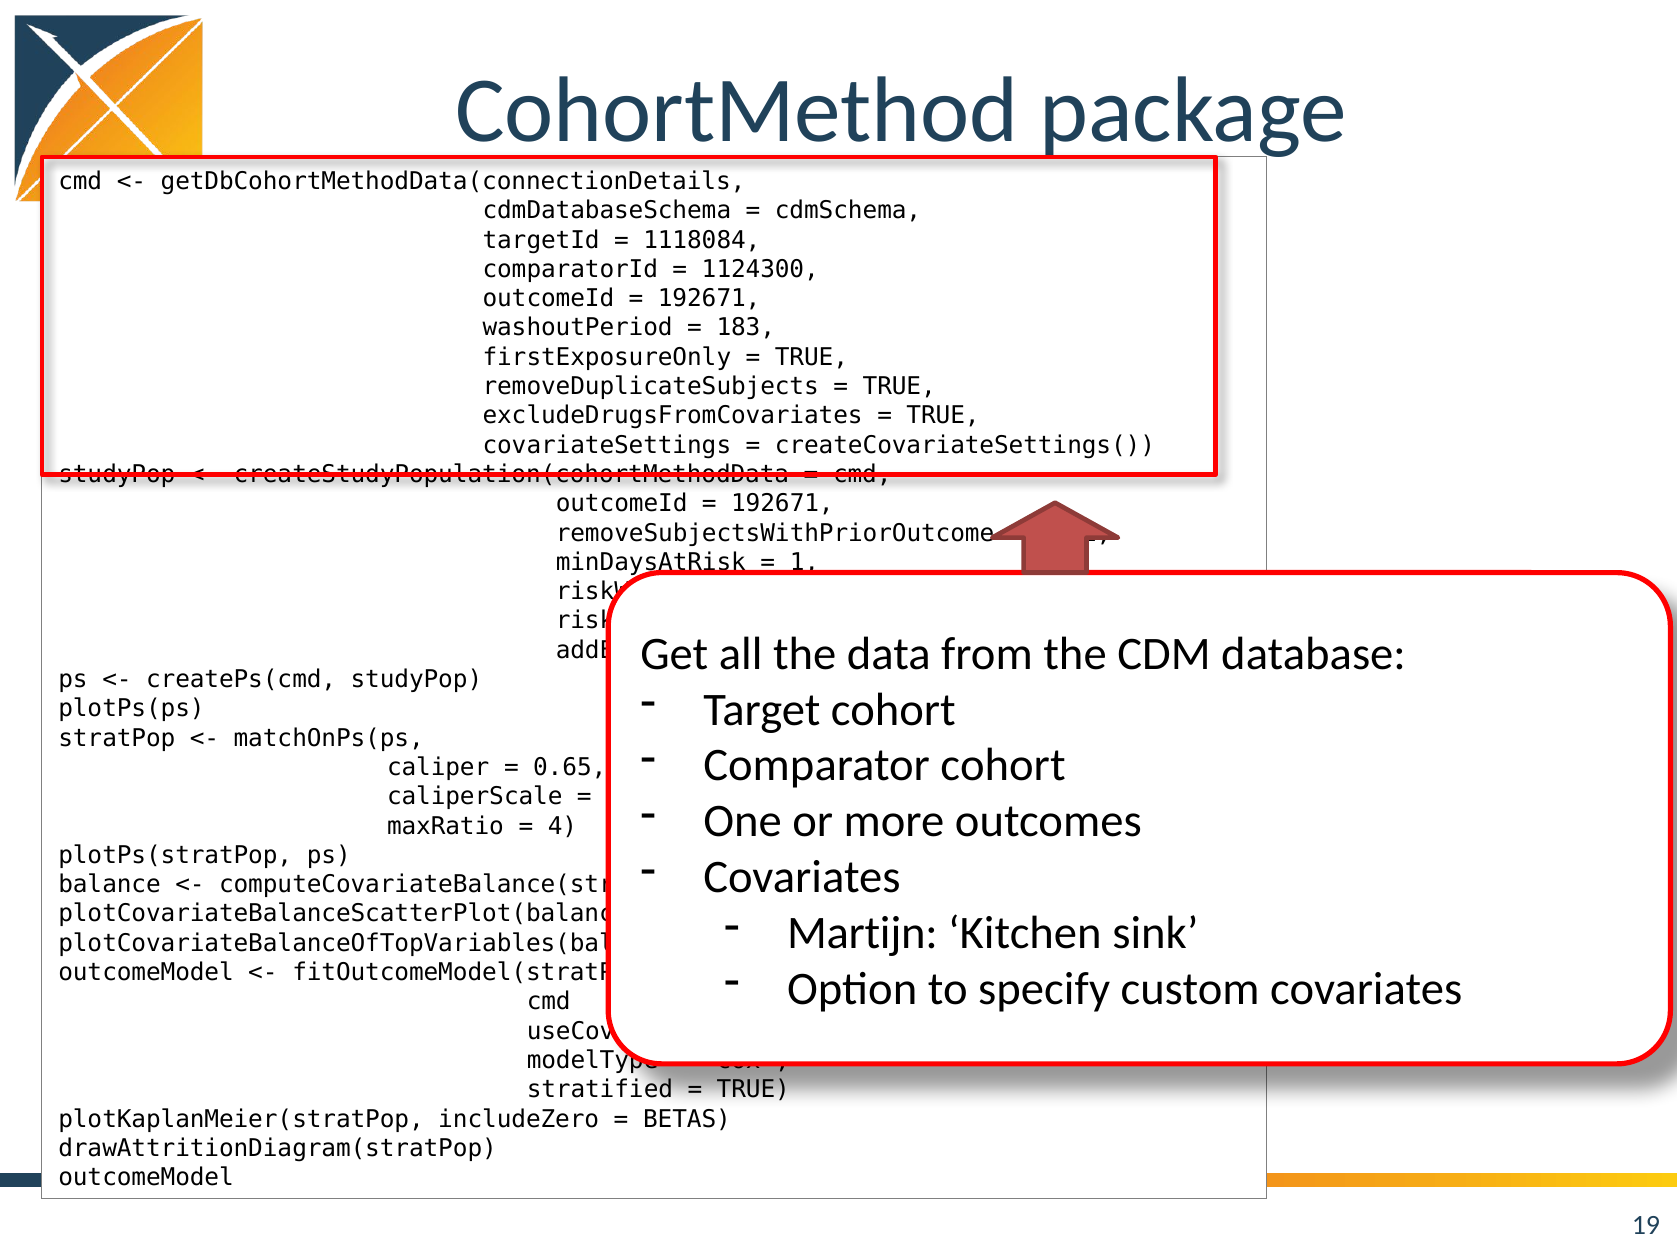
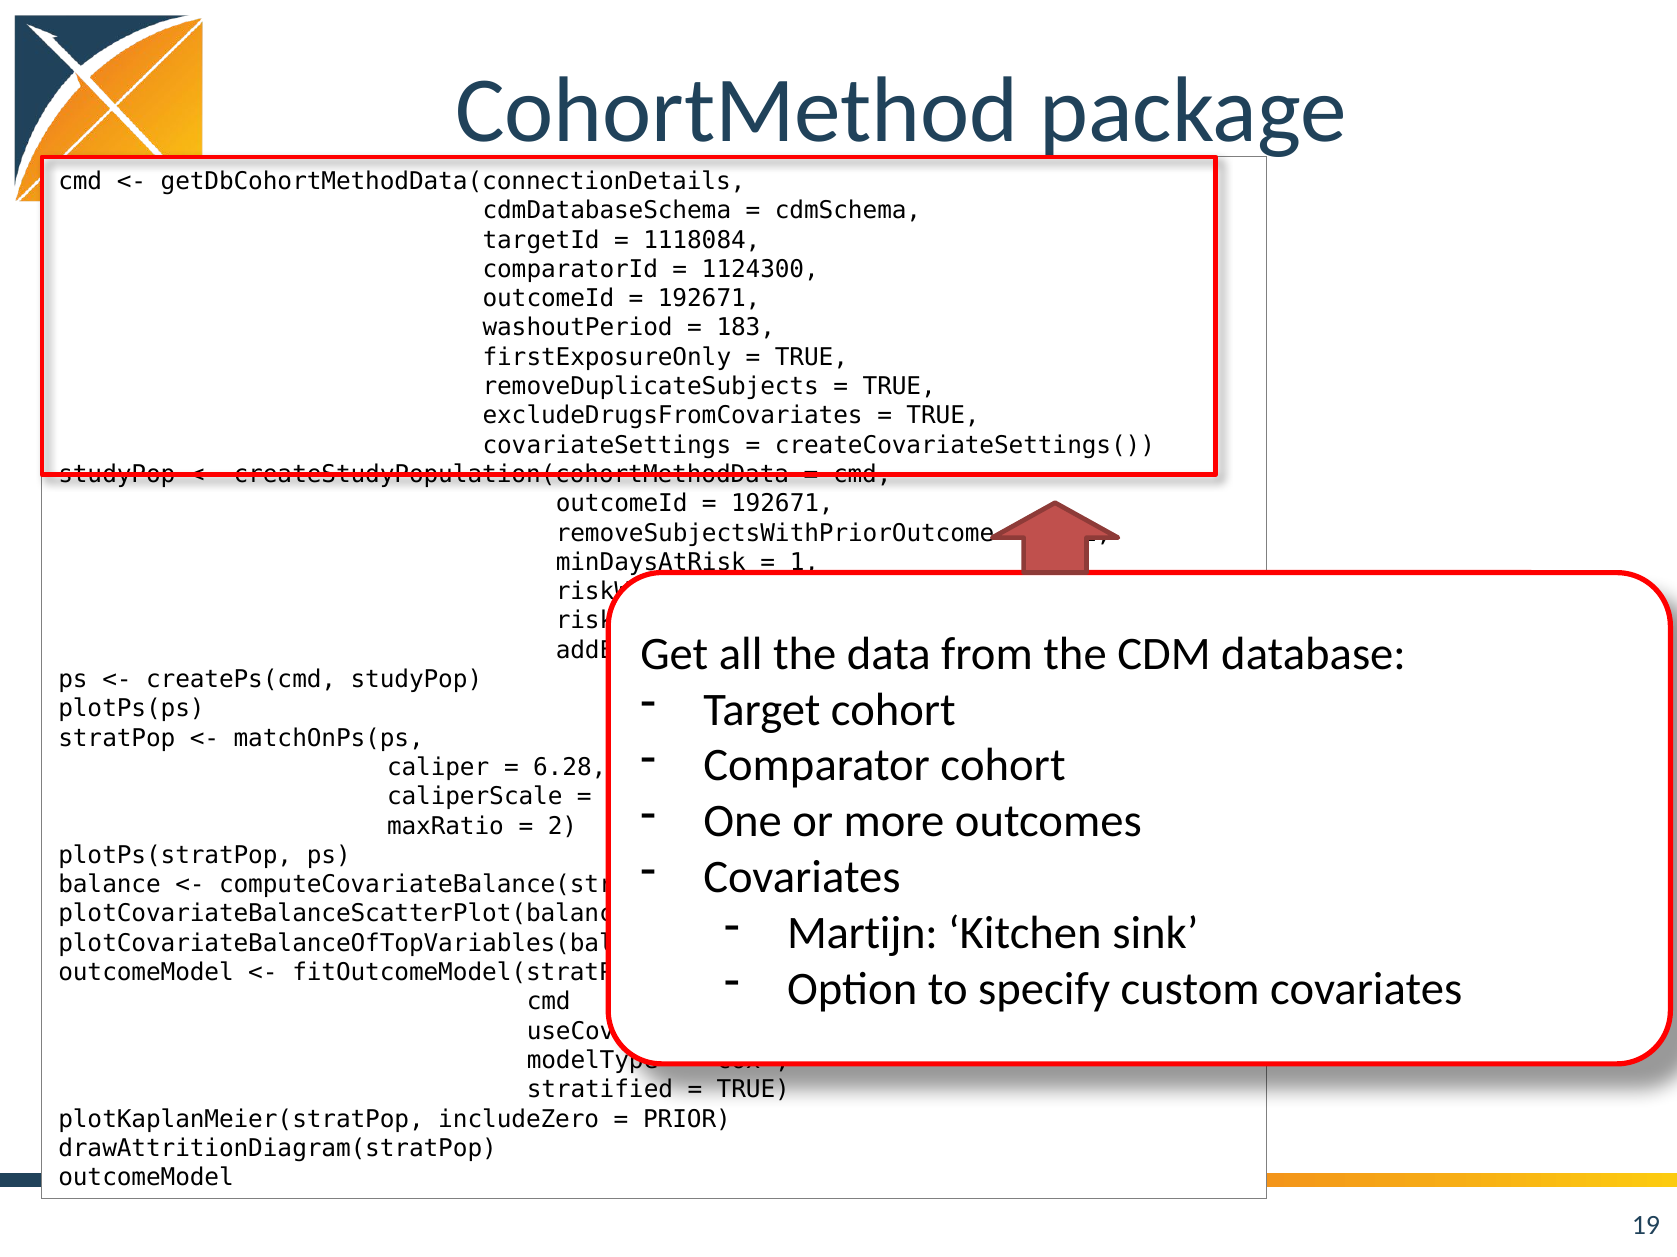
0.65: 0.65 -> 6.28 (570, 768)
4: 4 -> 2 (562, 826)
BETAS: BETAS -> PRIOR (687, 1120)
